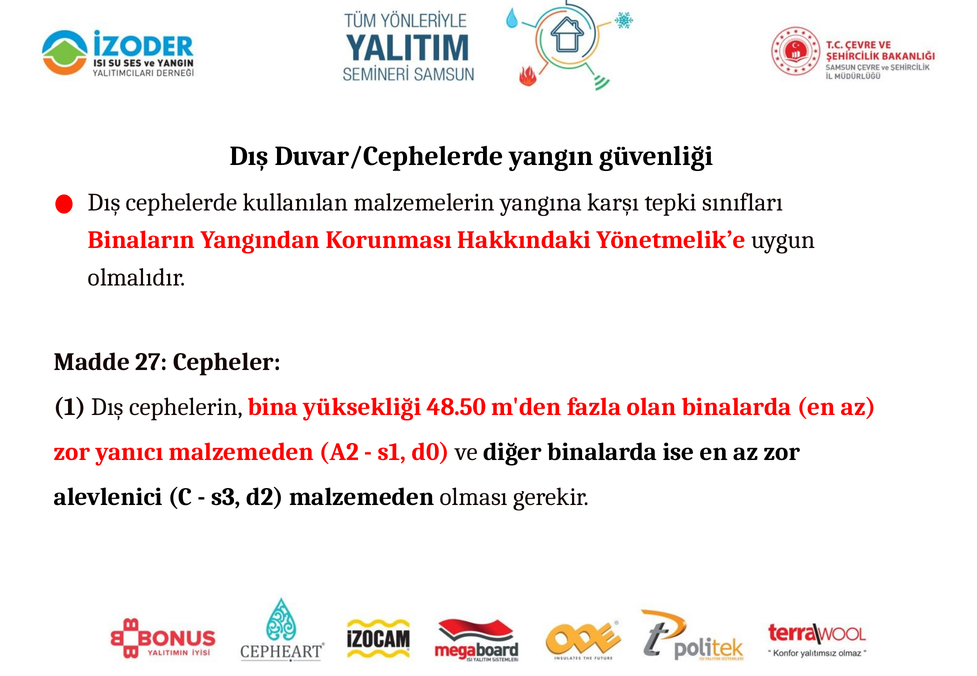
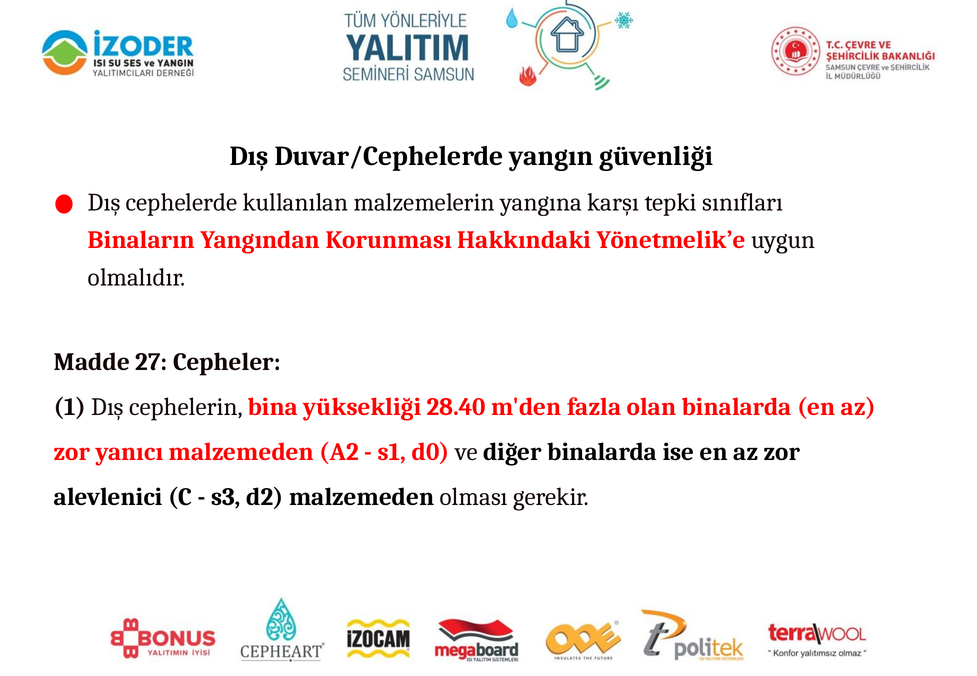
48.50: 48.50 -> 28.40 (456, 407)
